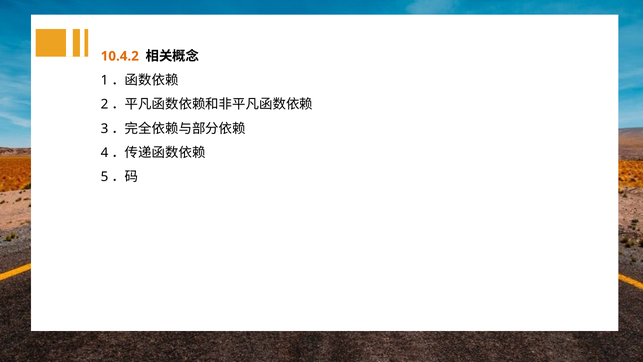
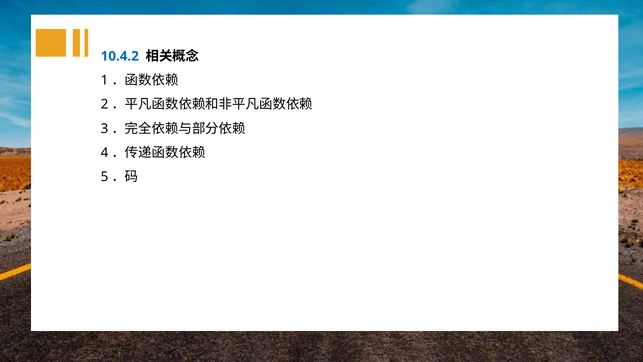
10.4.2 colour: orange -> blue (120, 56)
